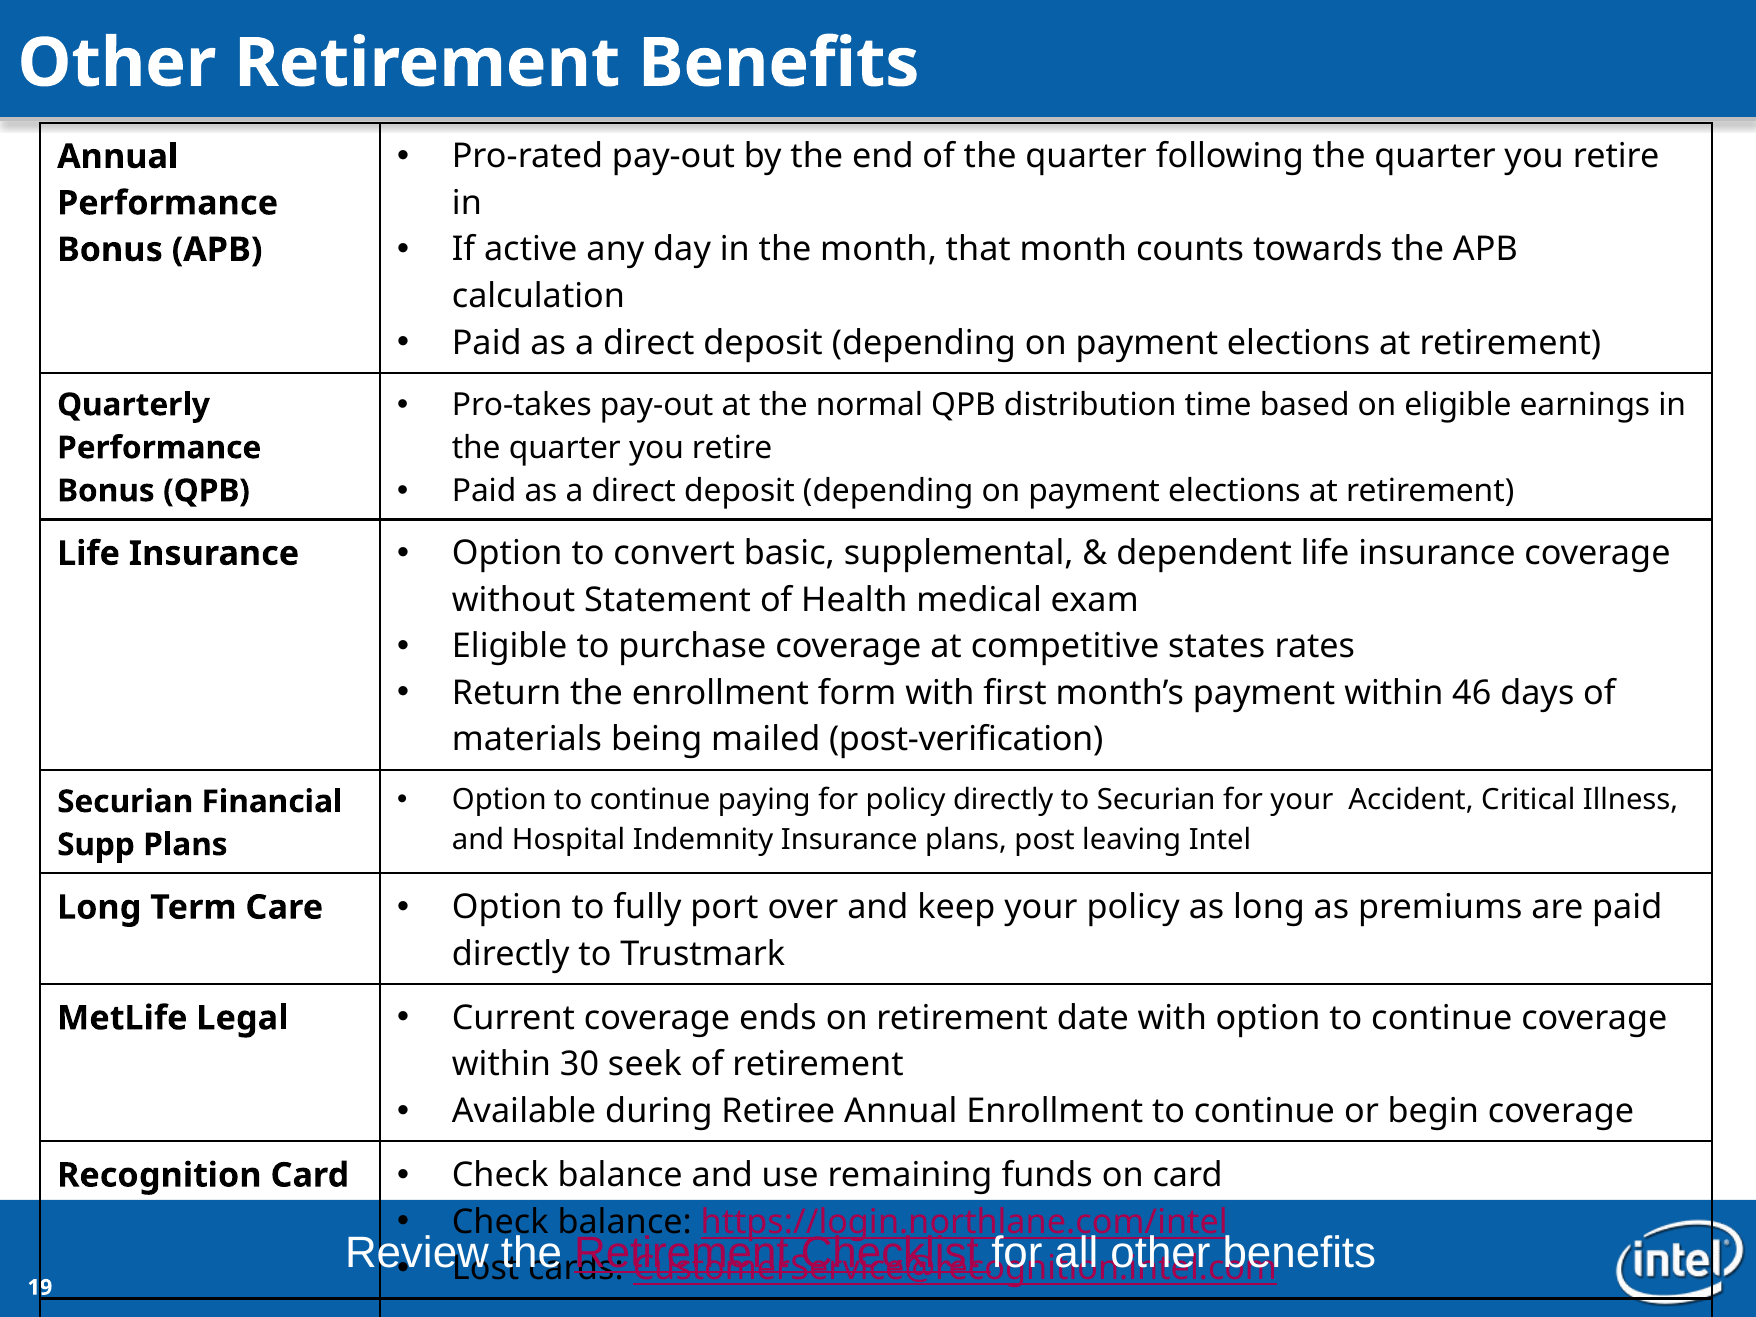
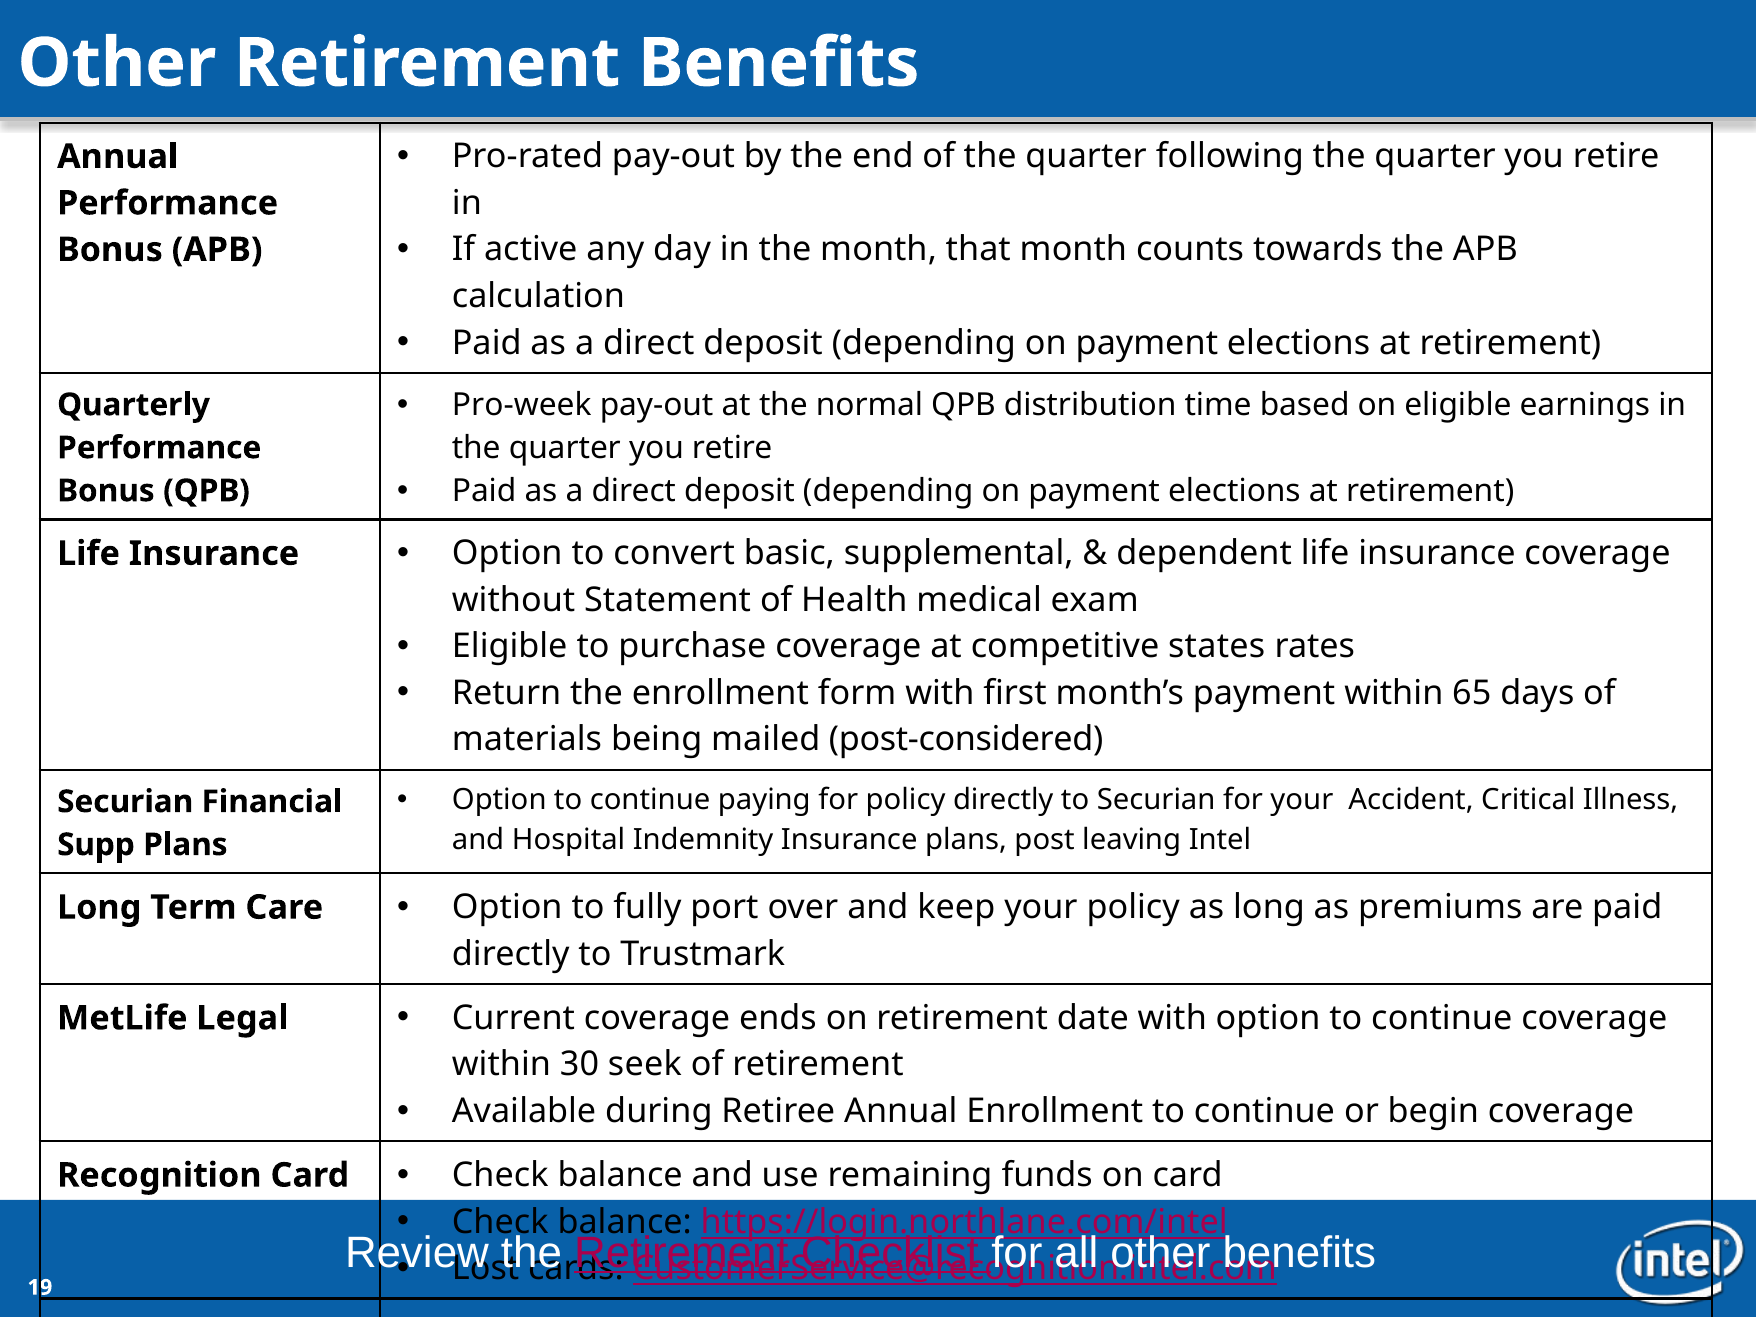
Pro-takes: Pro-takes -> Pro-week (522, 405)
46: 46 -> 65 (1472, 693)
post-verification: post-verification -> post-considered (966, 740)
